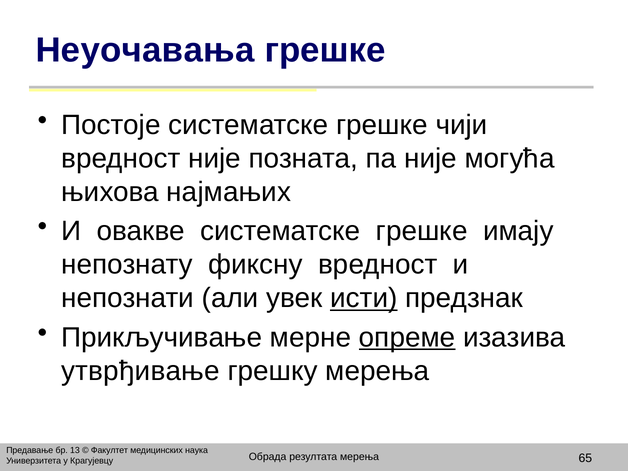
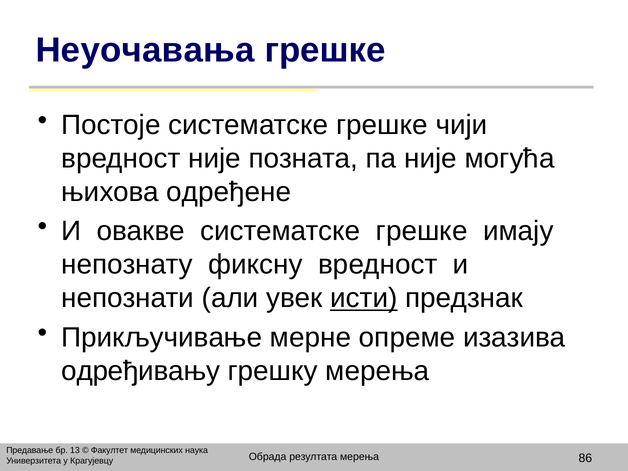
најмањих: најмањих -> одређене (229, 192)
опреме underline: present -> none (407, 337)
утврђивање: утврђивање -> одређивању (141, 371)
65: 65 -> 86 (585, 458)
